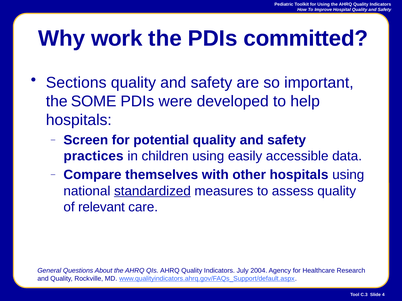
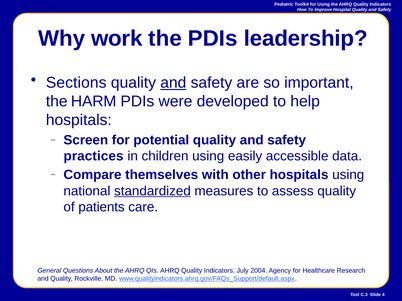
committed: committed -> leadership (306, 38)
and underline: none -> present (173, 83)
SOME: SOME -> HARM (94, 102)
relevant: relevant -> patients (101, 207)
